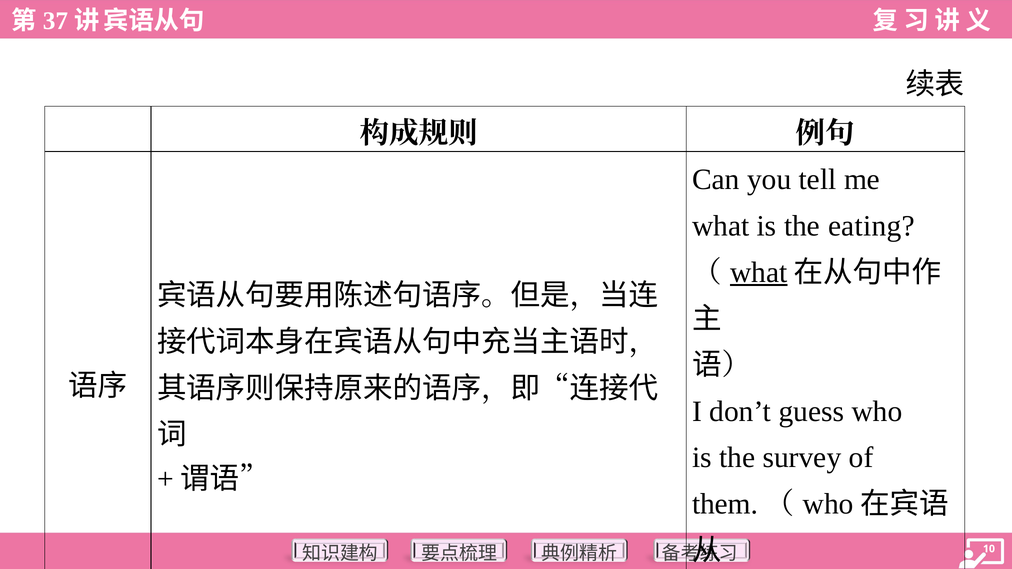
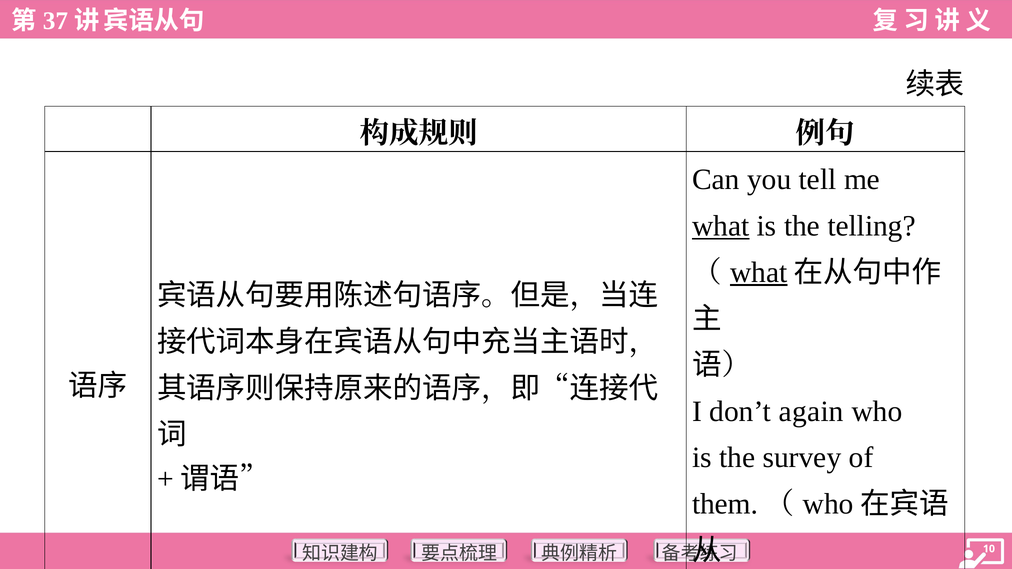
what underline: none -> present (721, 226)
eating: eating -> telling (872, 226)
guess: guess -> again (811, 412)
